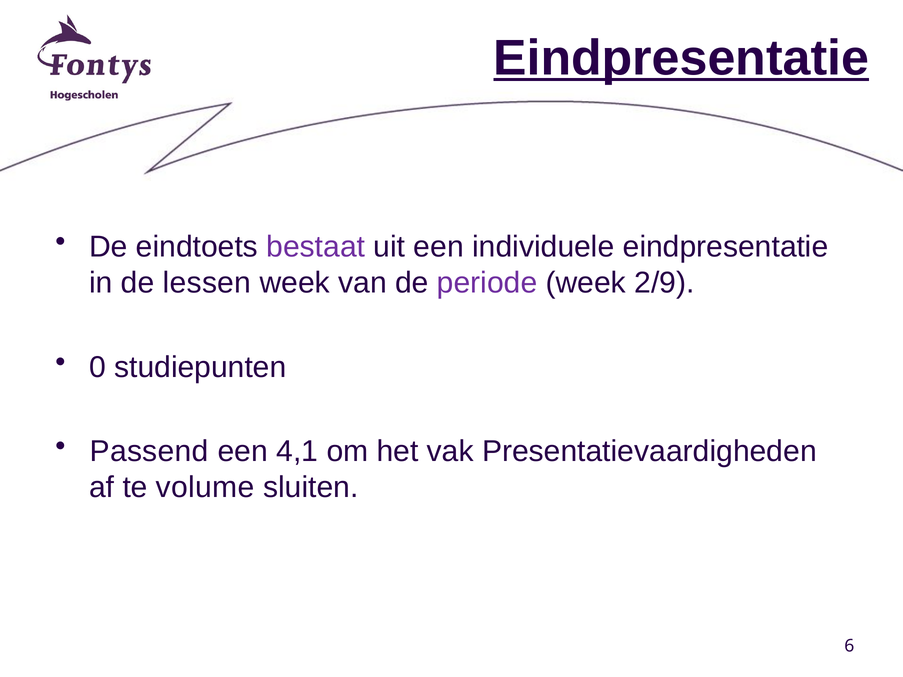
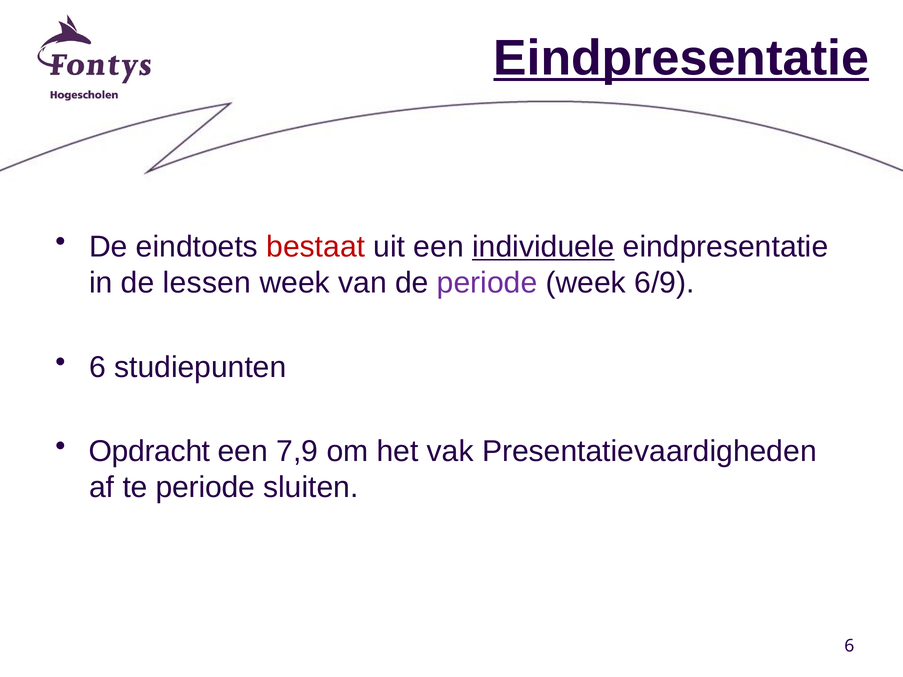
bestaat colour: purple -> red (316, 247)
individuele underline: none -> present (543, 247)
2/9: 2/9 -> 6/9 (664, 283)
0: 0 -> 6 (98, 367)
Passend: Passend -> Opdracht (149, 451)
4,1: 4,1 -> 7,9 (297, 451)
te volume: volume -> periode (205, 488)
